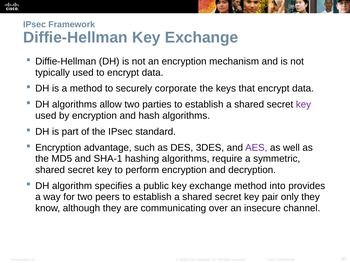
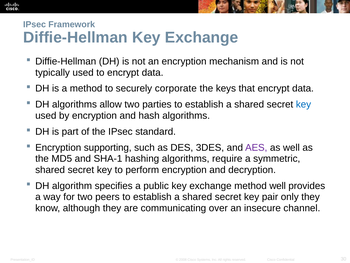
key colour: purple -> blue (303, 104)
advantage: advantage -> supporting (108, 147)
method into: into -> well (278, 185)
